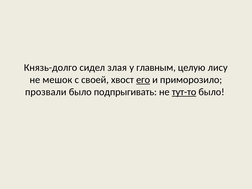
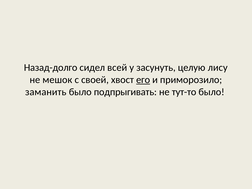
Князь-долго: Князь-долго -> Назад-долго (51, 67)
злая: злая -> всей (117, 67)
главным: главным -> засунуть (156, 67)
прозвали: прозвали -> заманить (46, 92)
тут-то underline: present -> none (184, 92)
